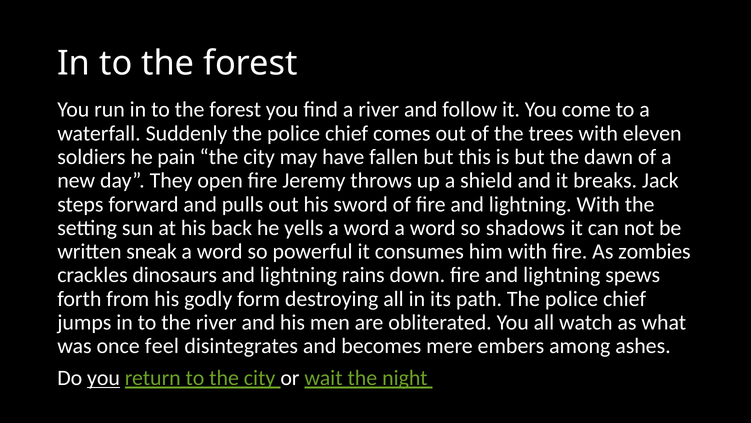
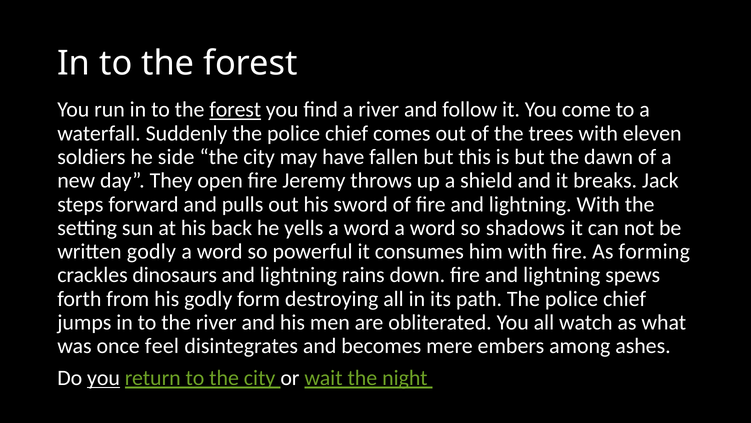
forest underline: none -> present (235, 110)
pain: pain -> side (176, 157)
written sneak: sneak -> godly (151, 251)
zombies: zombies -> forming (654, 251)
